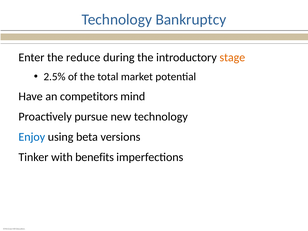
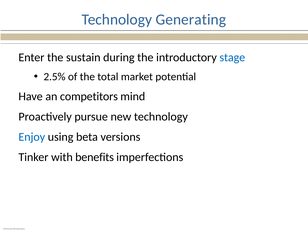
Bankruptcy: Bankruptcy -> Generating (191, 20)
reduce: reduce -> sustain (83, 57)
stage colour: orange -> blue (232, 57)
